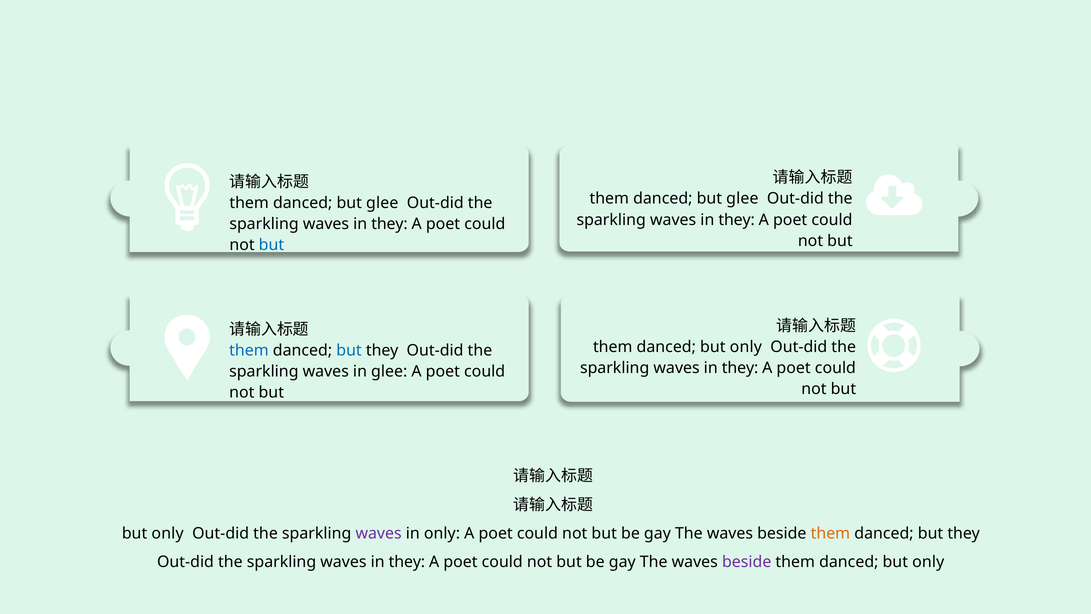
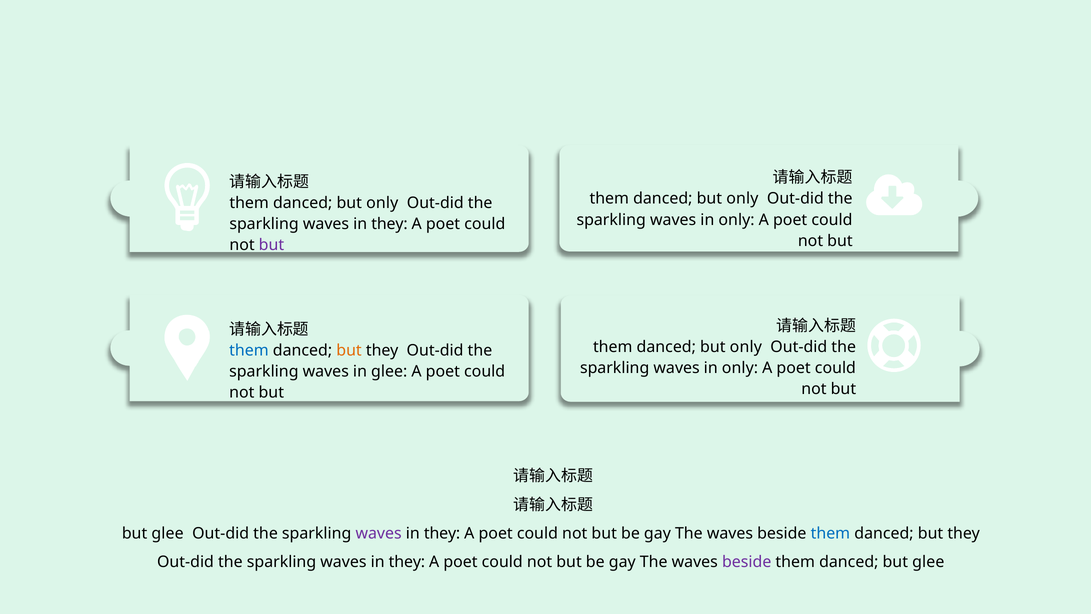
glee: glee -> only (742, 199)
glee: glee -> only (382, 203)
they: they -> only (737, 220)
but colour: blue -> purple (271, 245)
but colour: blue -> orange (349, 350)
they: they -> only (740, 368)
only: only -> glee (168, 533)
only: only -> they (442, 533)
them colour: orange -> blue (830, 533)
only: only -> glee (928, 562)
